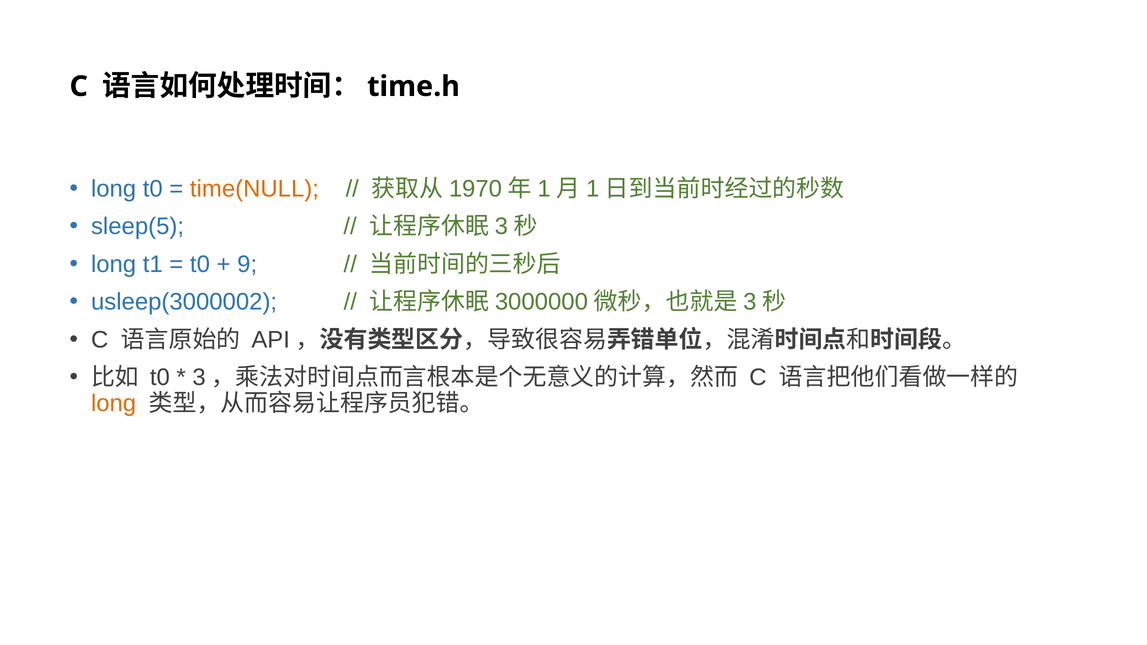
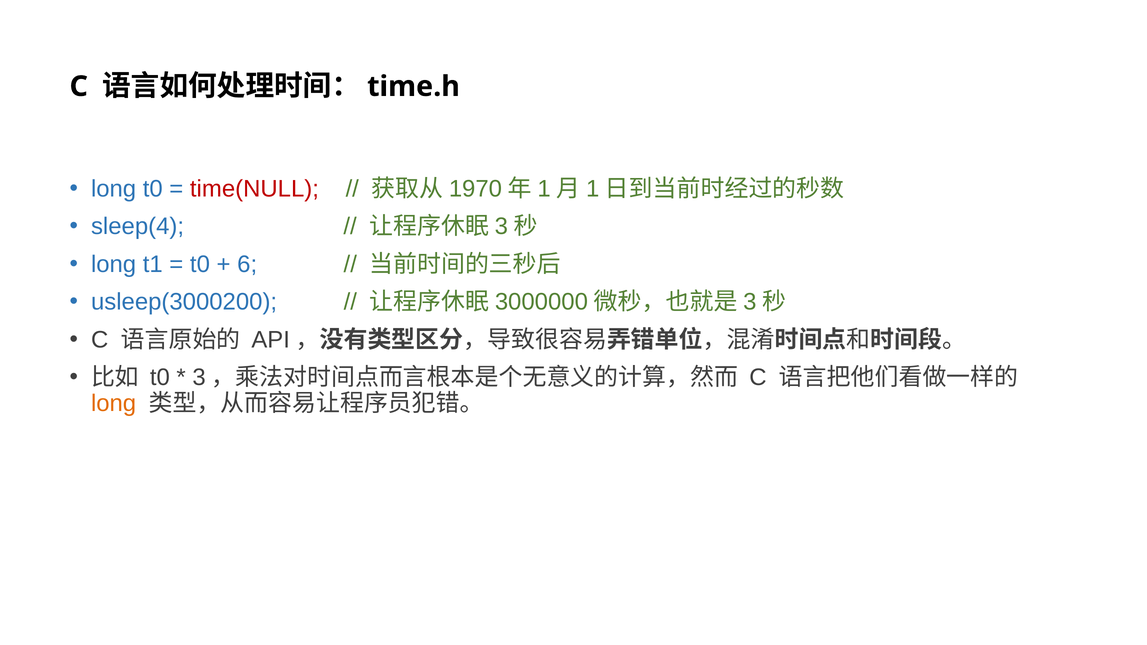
time(NULL colour: orange -> red (254, 189)
sleep(5: sleep(5 -> sleep(4 (138, 227)
9: 9 -> 6 (247, 264)
usleep(3000002: usleep(3000002 -> usleep(3000200 (184, 302)
